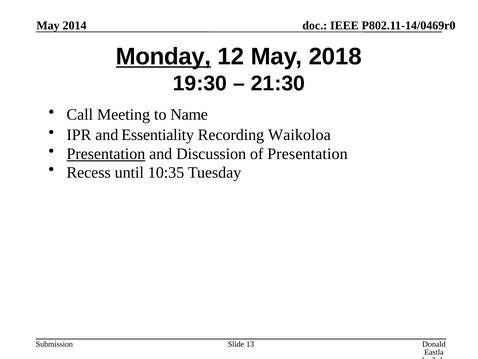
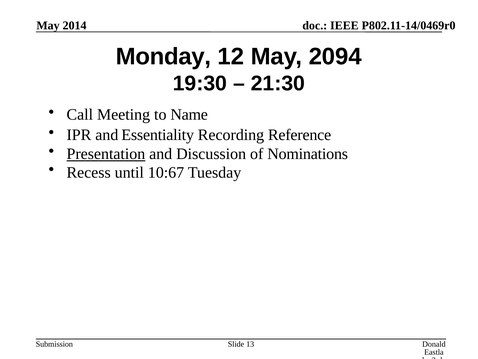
Monday underline: present -> none (164, 57)
2018: 2018 -> 2094 (335, 57)
Waikoloa: Waikoloa -> Reference (300, 135)
of Presentation: Presentation -> Nominations (308, 154)
10:35: 10:35 -> 10:67 (166, 172)
